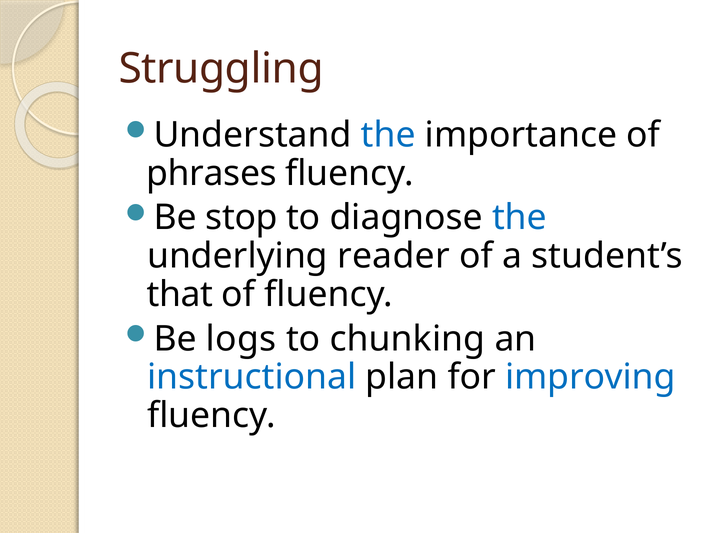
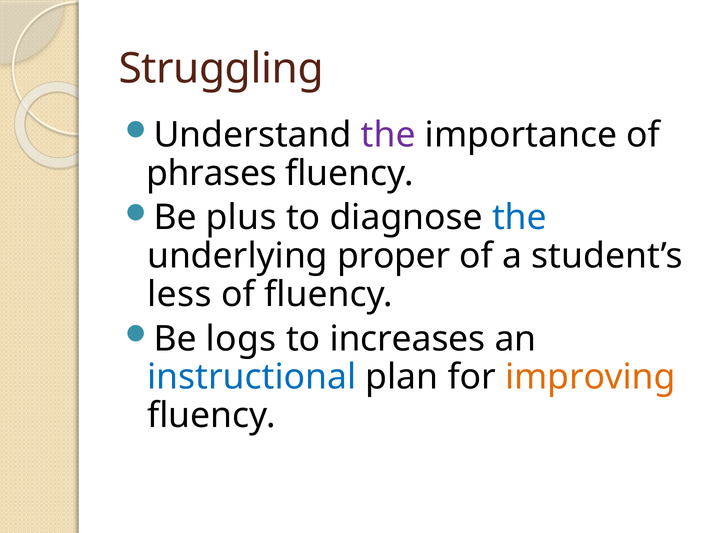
the colour: blue -> purple (388, 135)
stop: stop -> plus (241, 218)
reader: reader -> proper (394, 256)
that: that -> less (179, 295)
chunking: chunking -> increases (408, 339)
improving colour: blue -> orange (590, 377)
